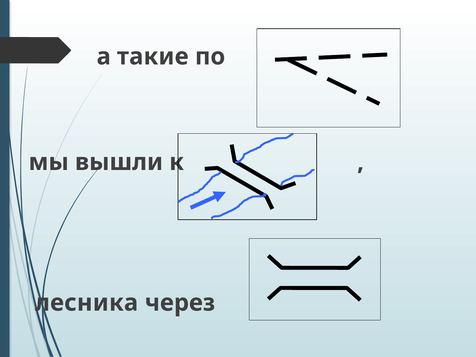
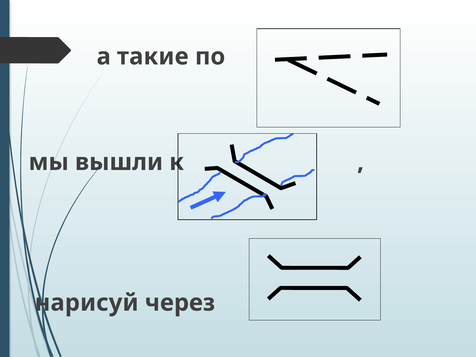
лесника: лесника -> нарисуй (87, 303)
